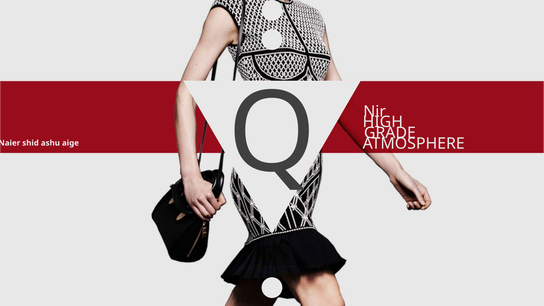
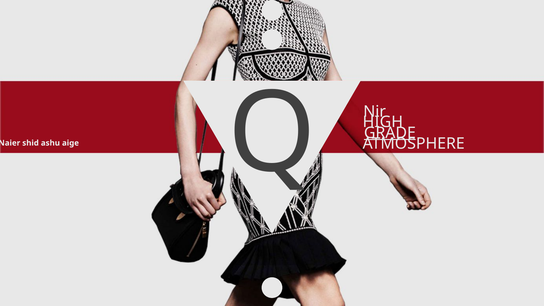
GRADE underline: none -> present (390, 133)
